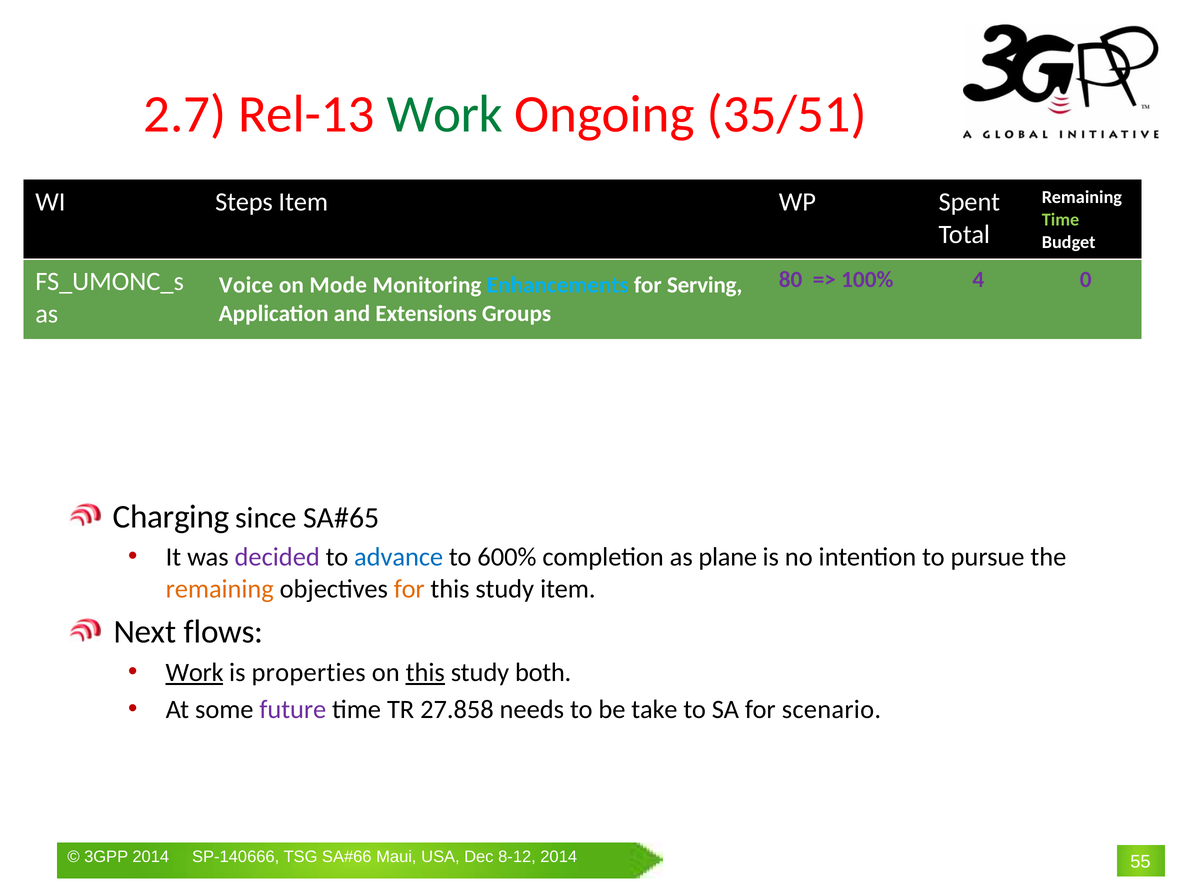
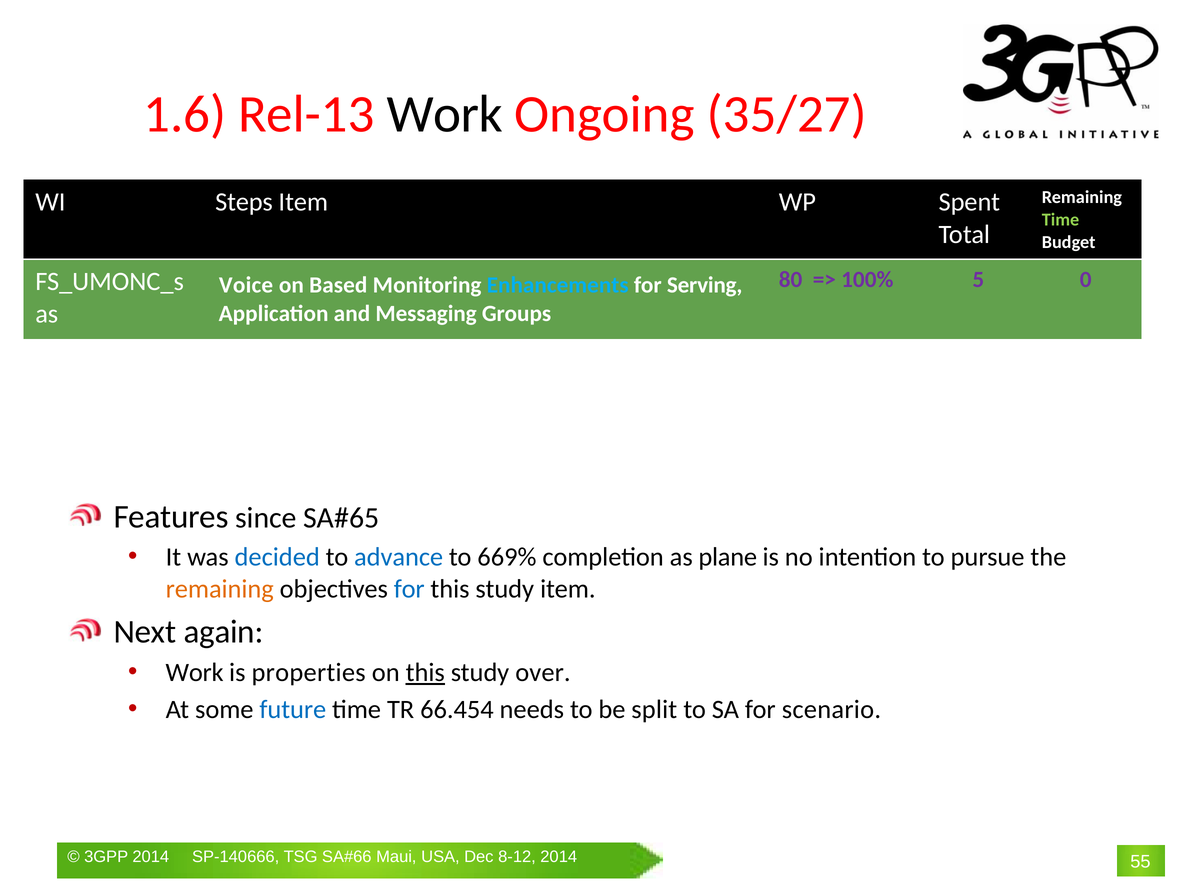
2.7: 2.7 -> 1.6 (185, 114)
Work colour: green -> black (445, 114)
35/51: 35/51 -> 35/27 (787, 114)
4: 4 -> 5 (978, 279)
Mode: Mode -> Based (338, 285)
Extensions: Extensions -> Messaging (426, 313)
Charging: Charging -> Features (171, 516)
decided colour: purple -> blue (277, 557)
600%: 600% -> 669% (507, 557)
for colour: orange -> blue (409, 589)
flows: flows -> again (224, 632)
Work underline: present -> none (195, 672)
both: both -> over (543, 672)
future colour: purple -> blue (293, 710)
27.858: 27.858 -> 66.454 (457, 710)
take: take -> split (654, 710)
